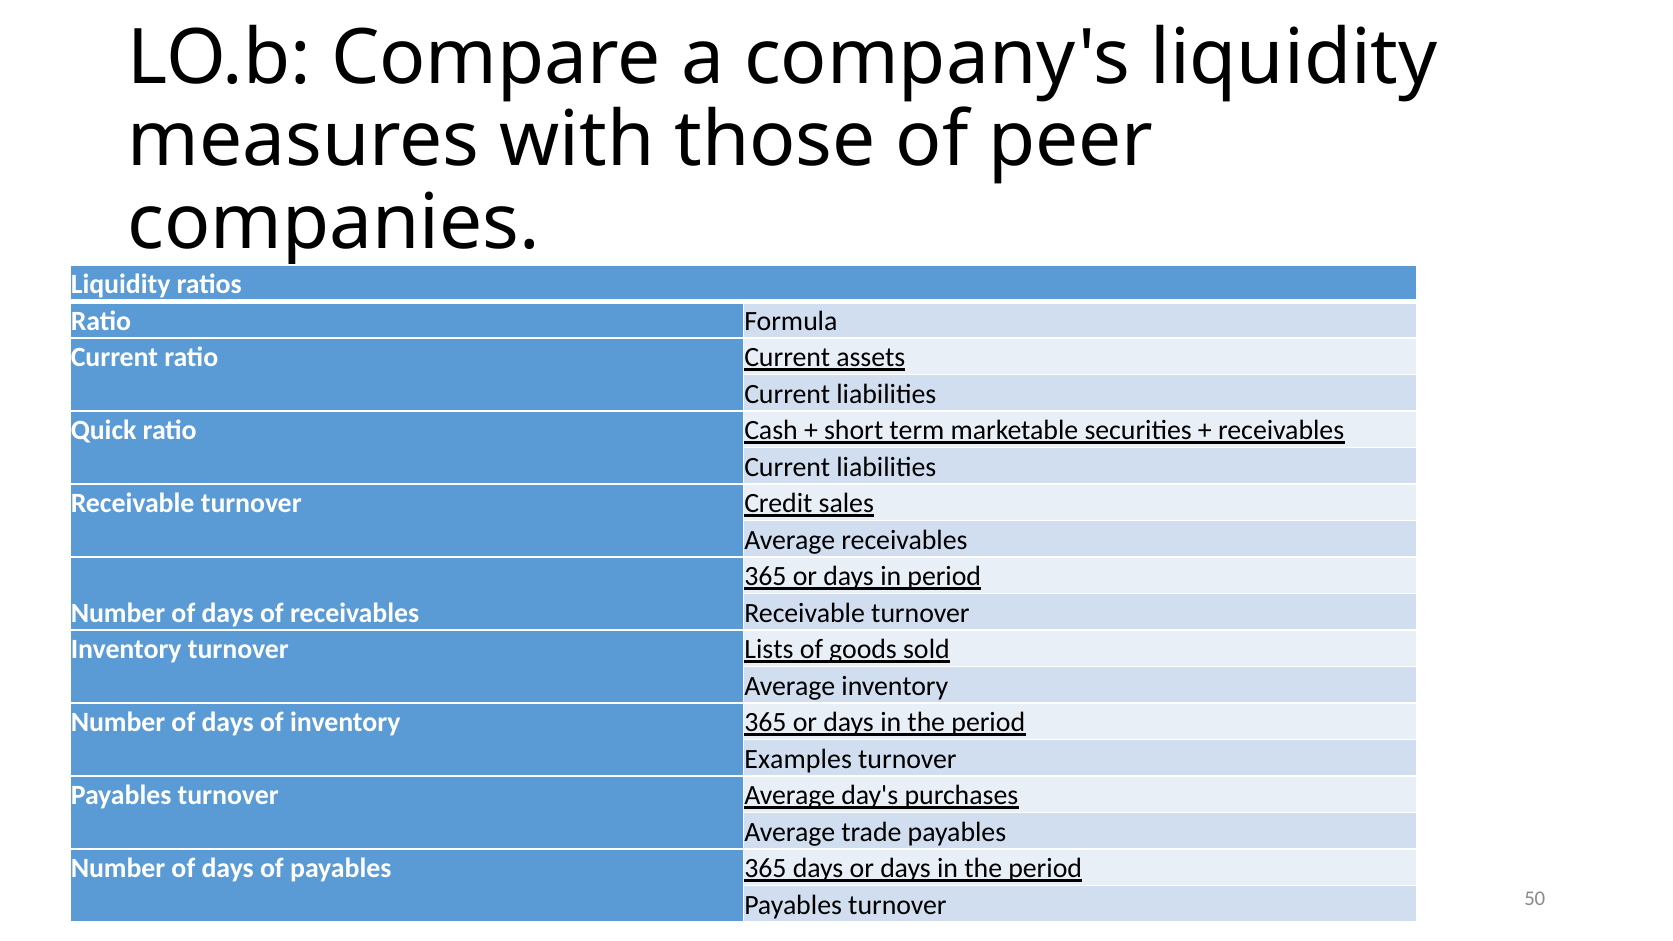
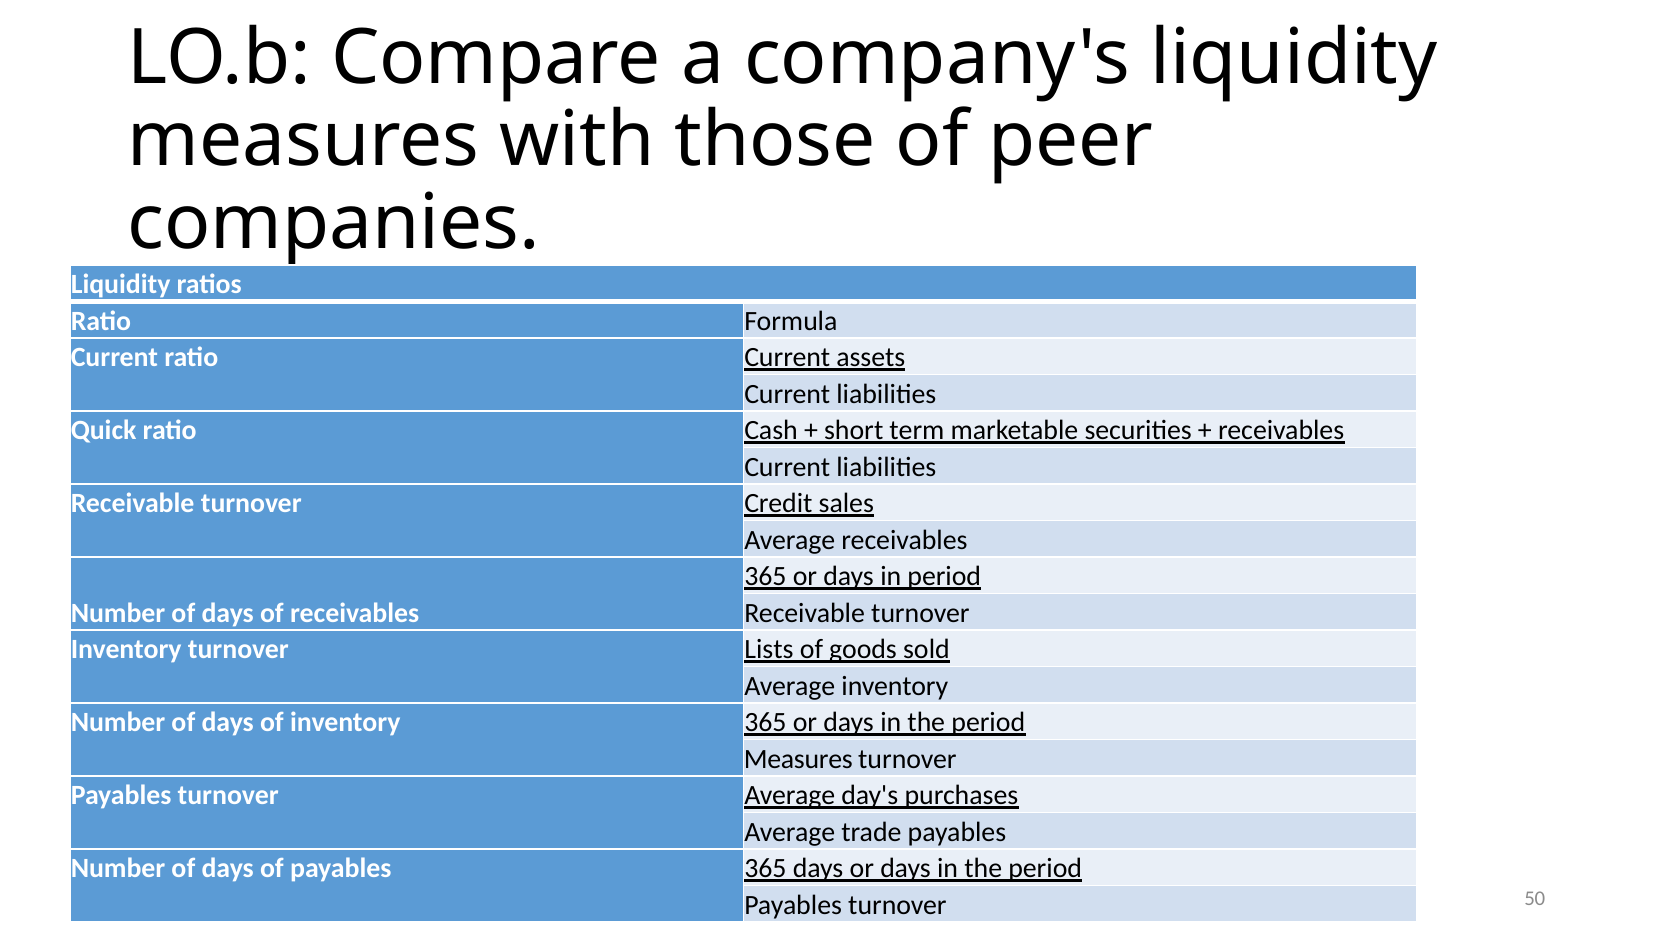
Examples: Examples -> Measures (798, 759)
